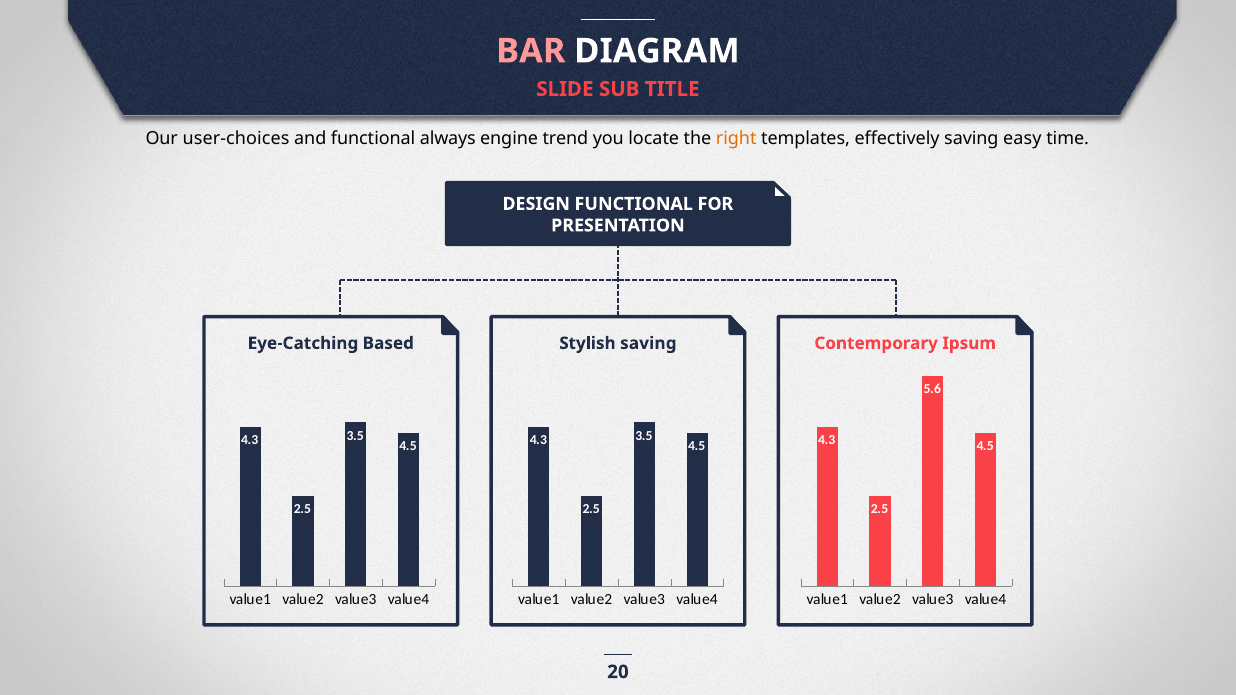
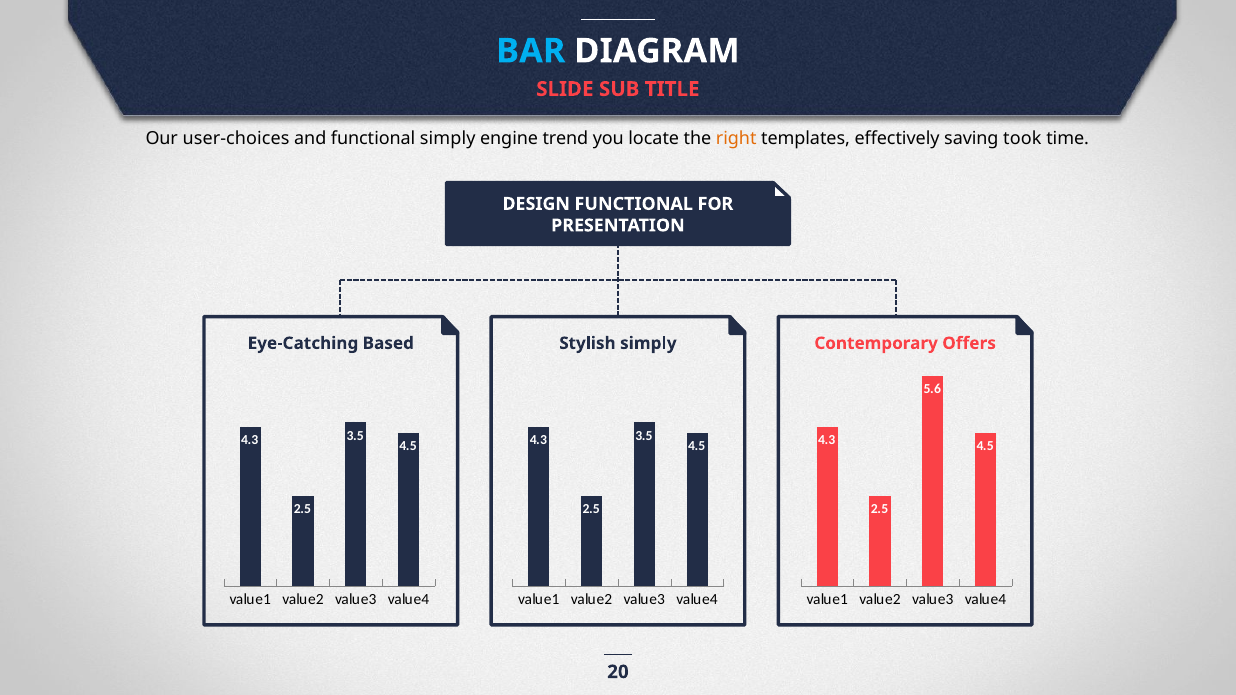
BAR colour: pink -> light blue (531, 51)
functional always: always -> simply (448, 139)
easy: easy -> took (1022, 139)
Stylish saving: saving -> simply (648, 343)
Ipsum: Ipsum -> Offers (969, 343)
